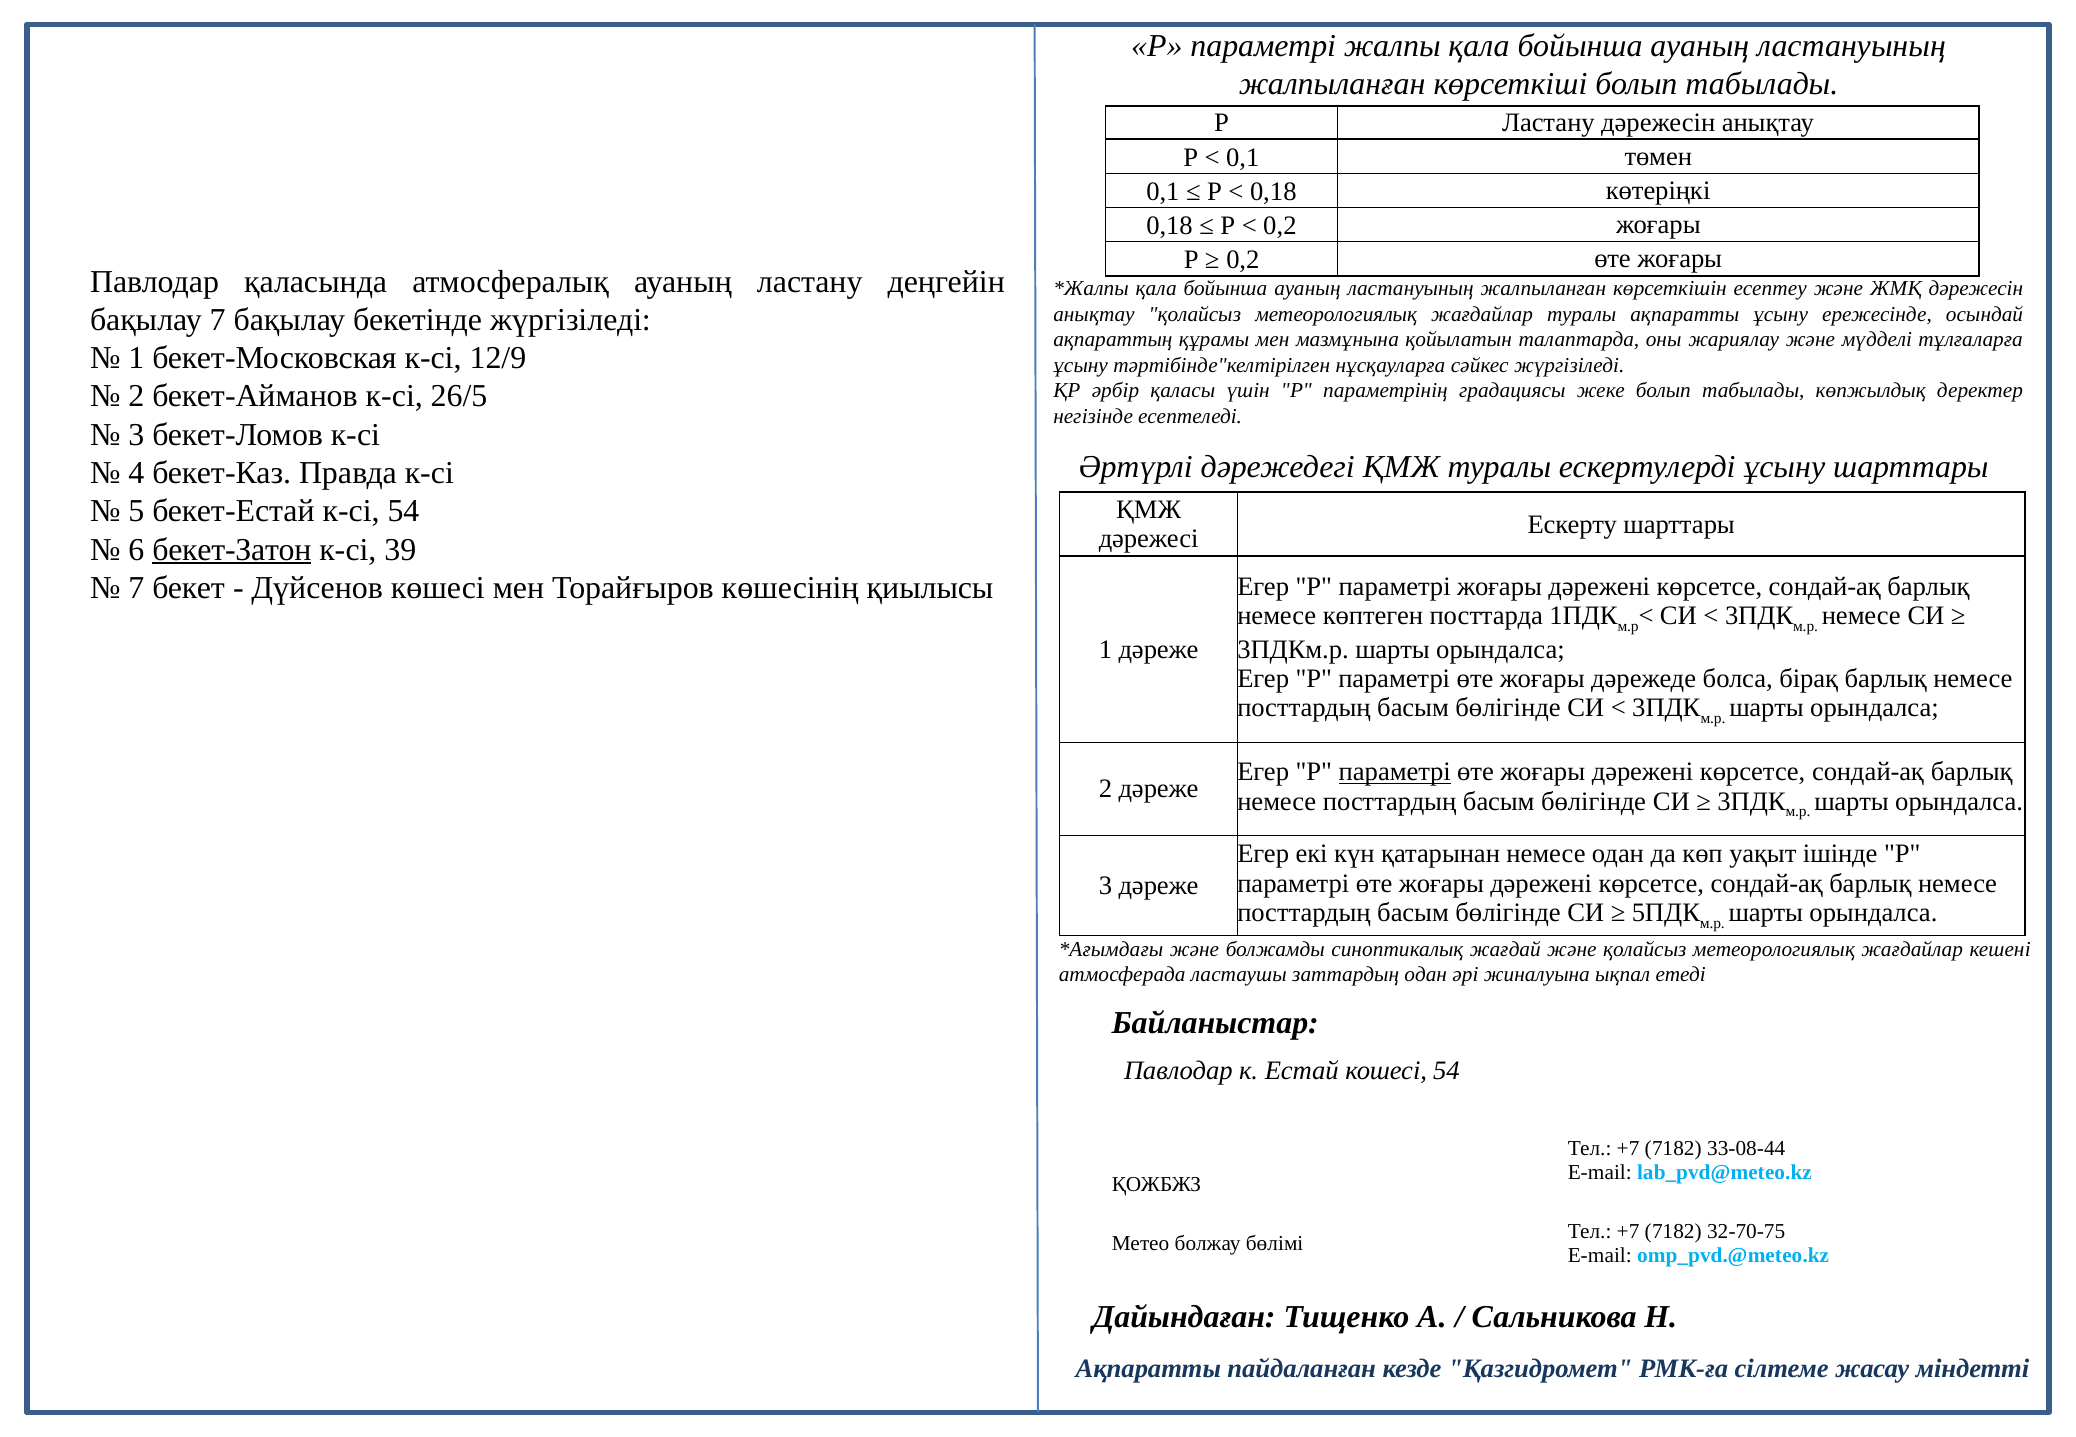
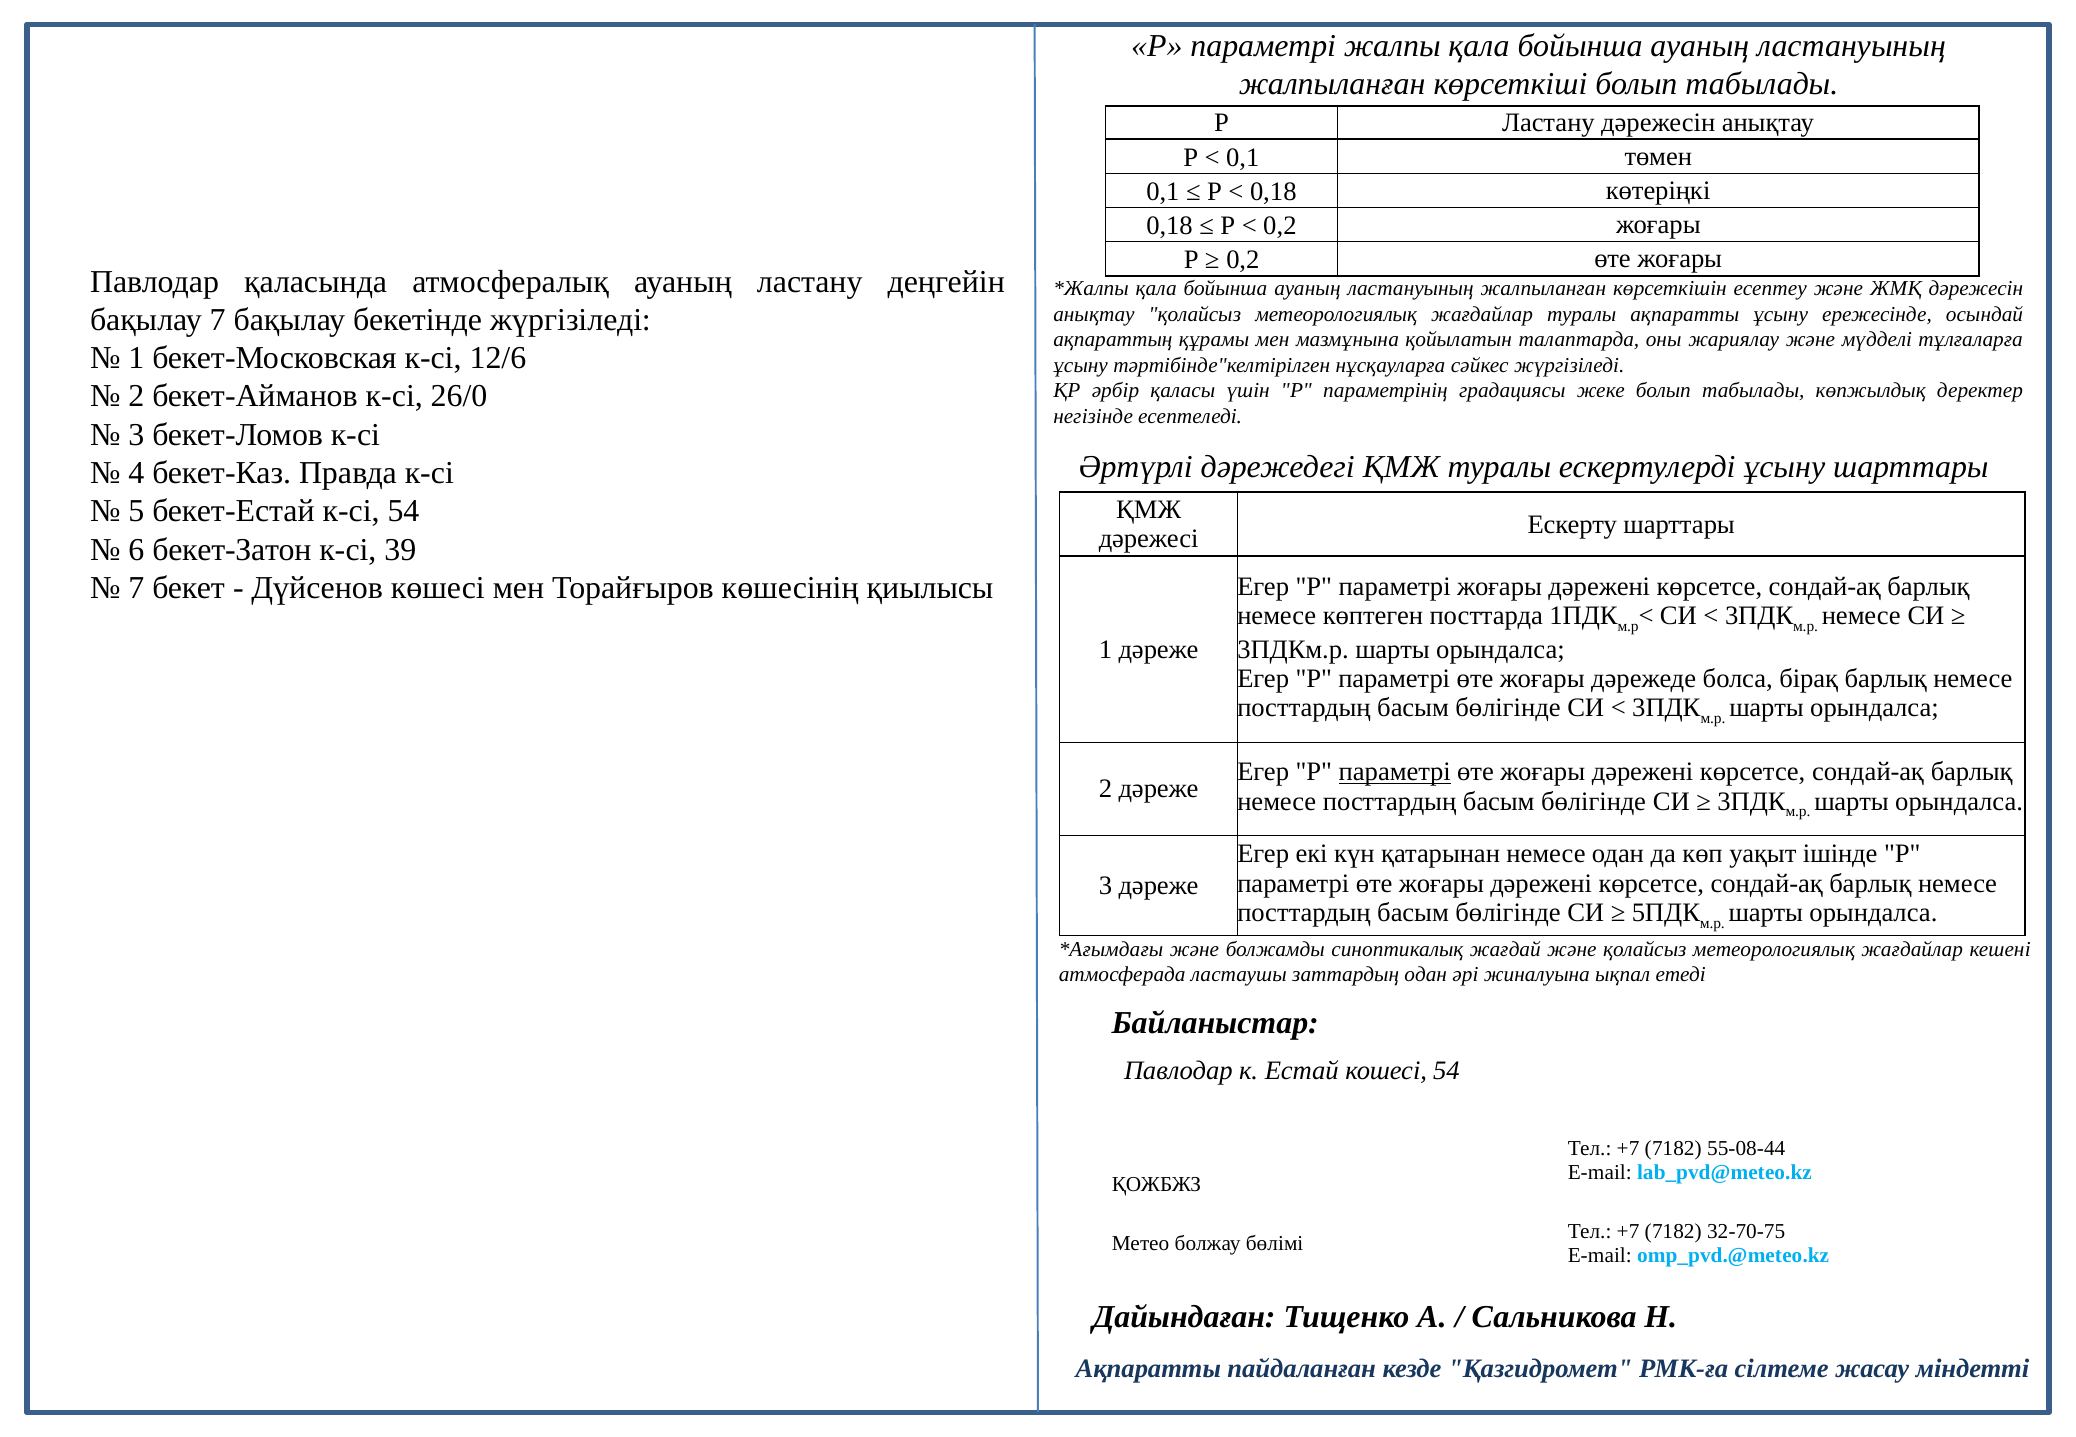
12/9: 12/9 -> 12/6 (498, 358)
26/5: 26/5 -> 26/0 (459, 396)
бекет-Затон underline: present -> none (232, 550)
33-08-44: 33-08-44 -> 55-08-44 (1746, 1149)
